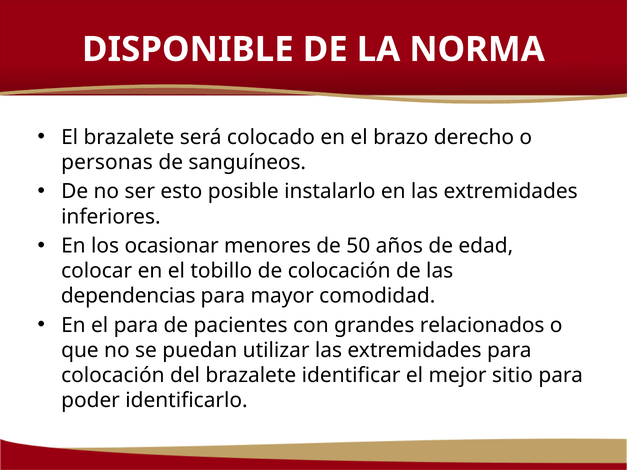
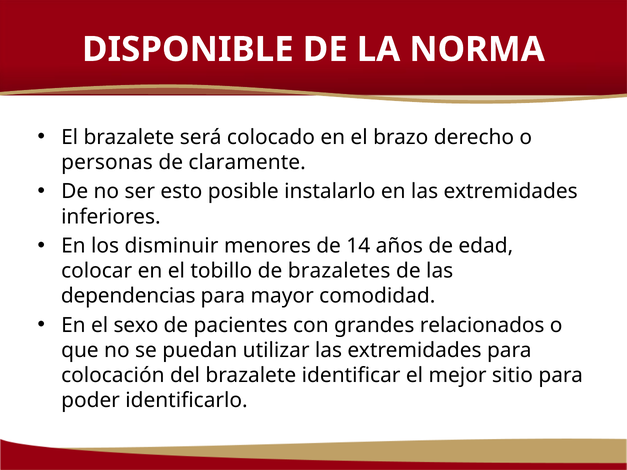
sanguíneos: sanguíneos -> claramente (247, 162)
ocasionar: ocasionar -> disminuir (172, 246)
50: 50 -> 14 (358, 246)
de colocación: colocación -> brazaletes (339, 271)
el para: para -> sexo (136, 325)
